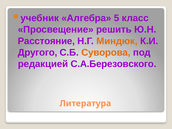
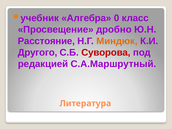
5: 5 -> 0 (117, 18)
решить: решить -> дробно (114, 30)
Суворова colour: orange -> red (106, 52)
С.А.Березовского: С.А.Березовского -> С.А.Маршрутный (113, 64)
